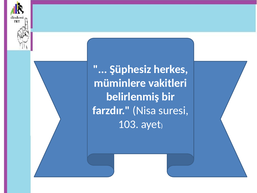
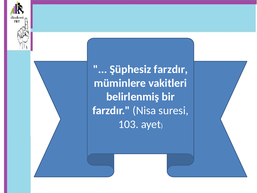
Şüphesiz herkes: herkes -> farzdır (171, 69)
